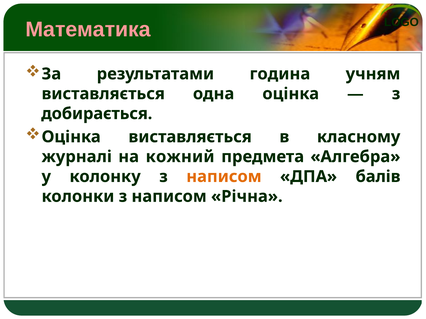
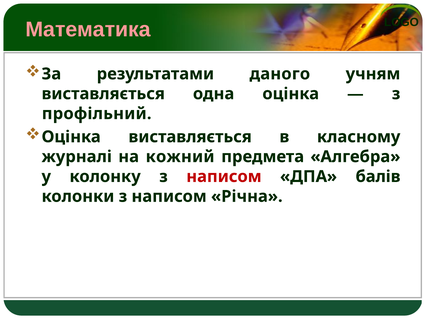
година: година -> даного (280, 74)
добирається: добирається -> профільний (97, 114)
написом colour: orange -> red (224, 177)
